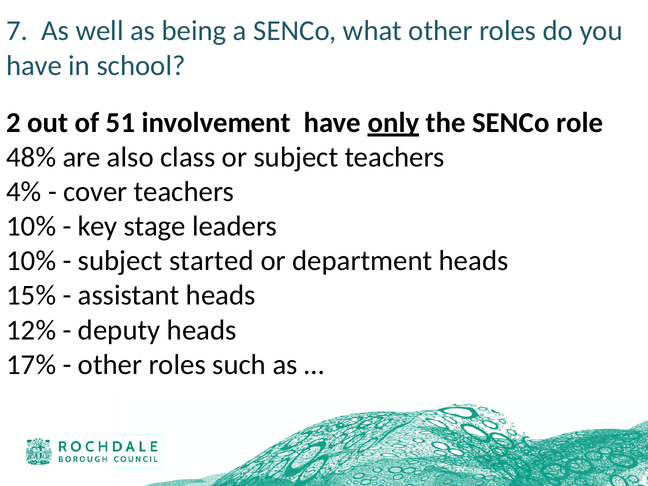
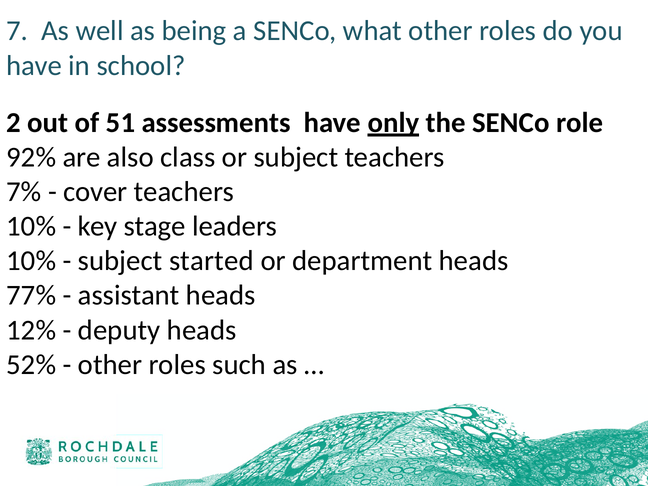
involvement: involvement -> assessments (216, 123)
48%: 48% -> 92% (31, 157)
4%: 4% -> 7% (24, 192)
15%: 15% -> 77% (31, 295)
17%: 17% -> 52% (31, 365)
